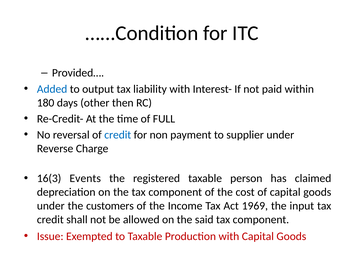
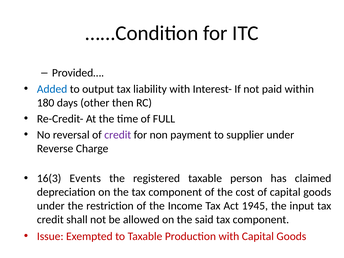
credit colour: blue -> purple (118, 135)
customers: customers -> restriction (110, 206)
1969: 1969 -> 1945 (255, 206)
